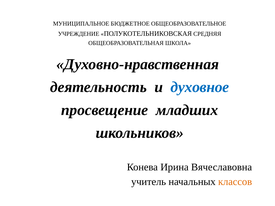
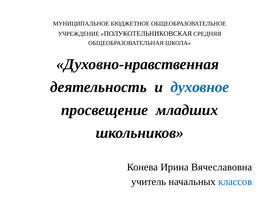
классов colour: orange -> blue (235, 182)
